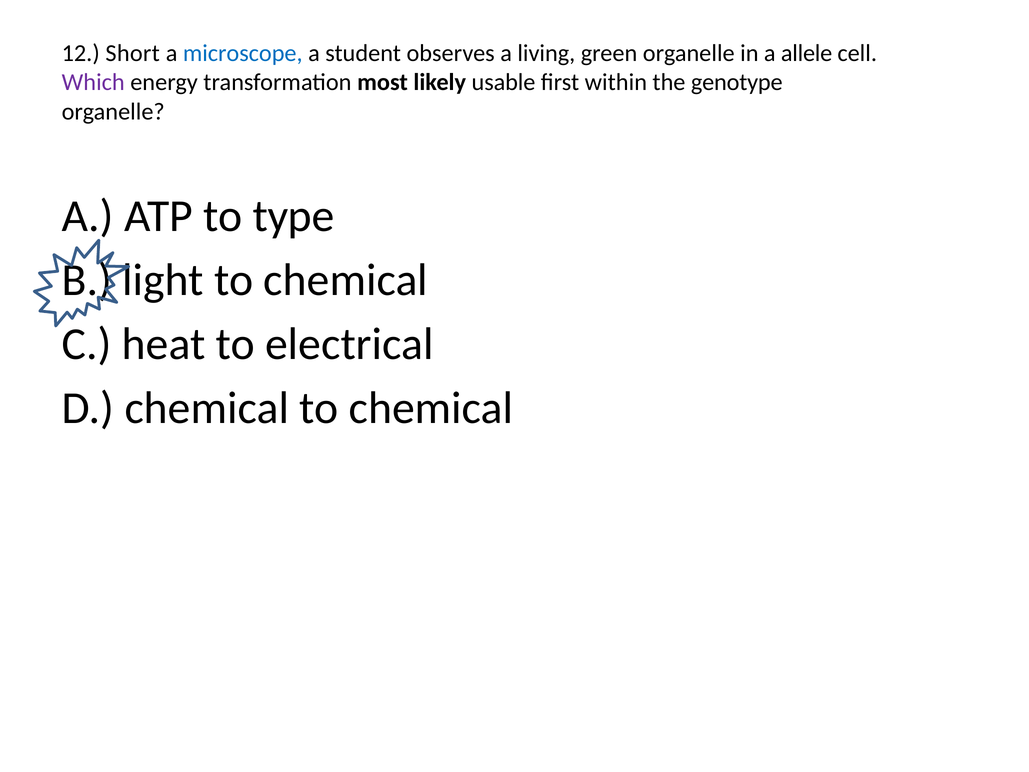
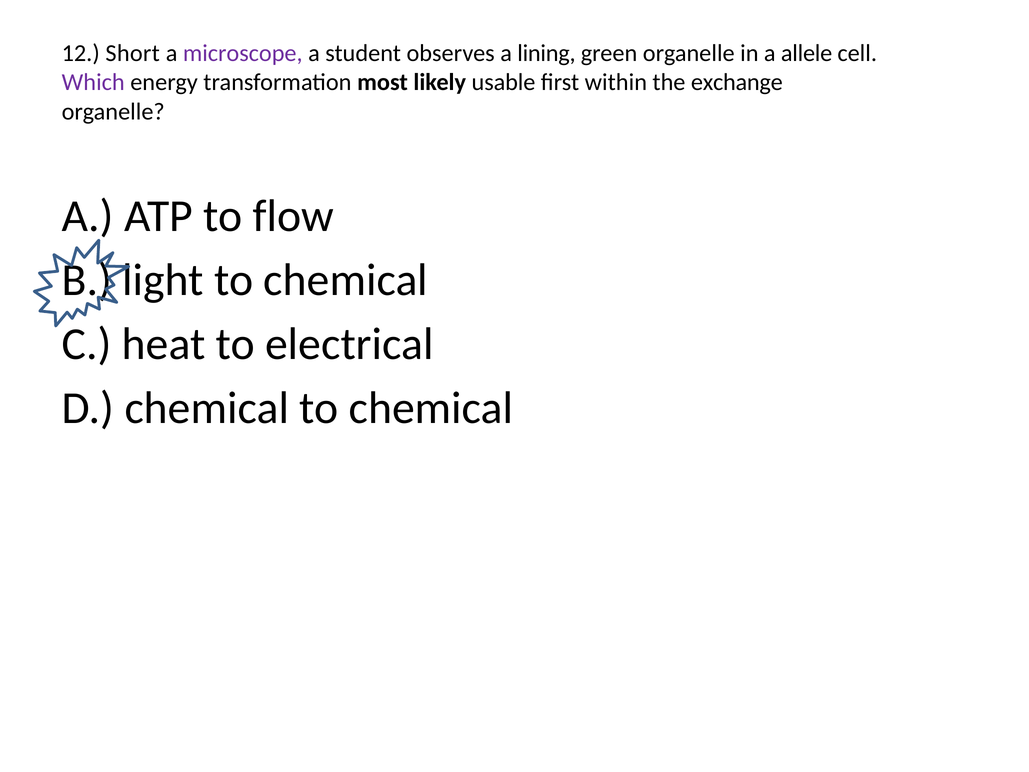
microscope colour: blue -> purple (243, 53)
living: living -> lining (546, 53)
genotype: genotype -> exchange (737, 82)
type: type -> flow (293, 216)
